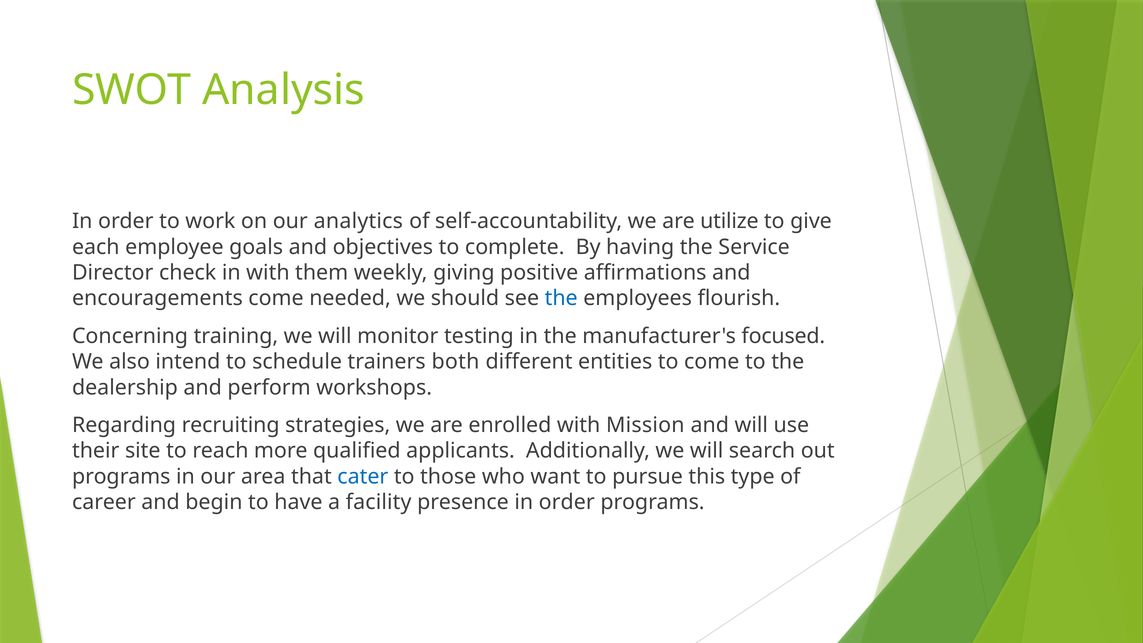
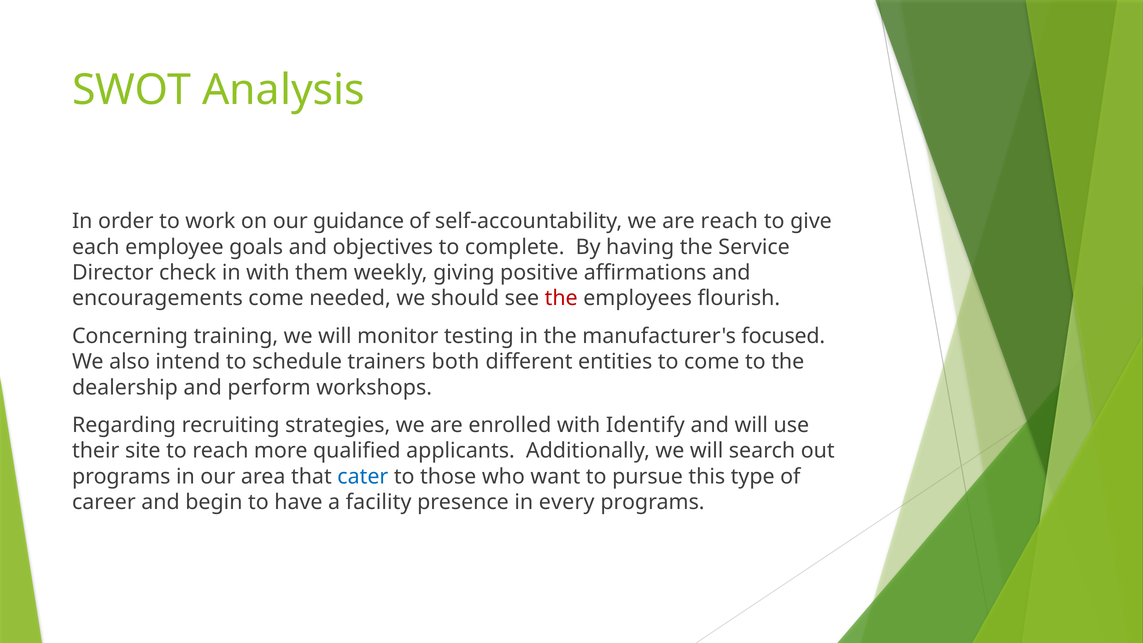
analytics: analytics -> guidance (359, 221)
are utilize: utilize -> reach (729, 221)
the colour: blue -> red (561, 298)
Mission: Mission -> Identify (645, 425)
presence in order: order -> every (567, 502)
